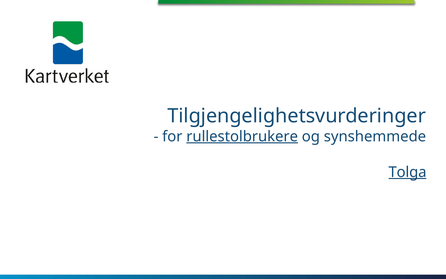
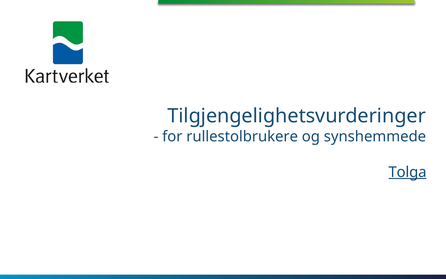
rullestolbrukere underline: present -> none (242, 136)
